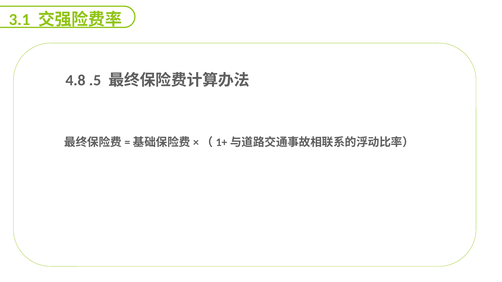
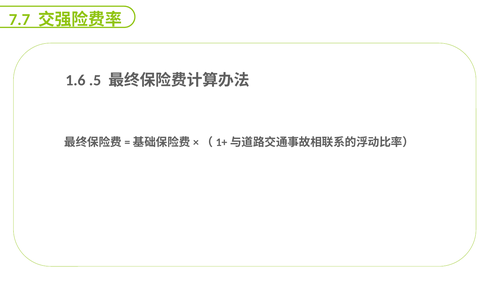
3.1: 3.1 -> 7.7 (20, 20)
4.8: 4.8 -> 1.6 (75, 80)
